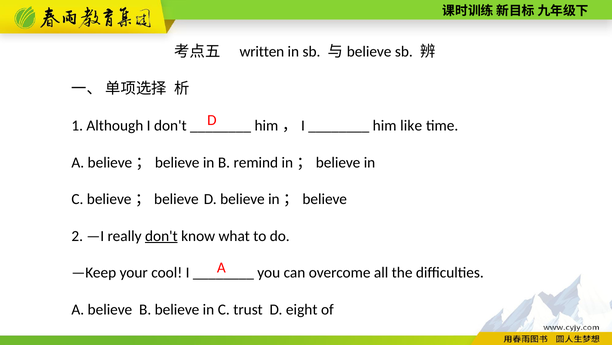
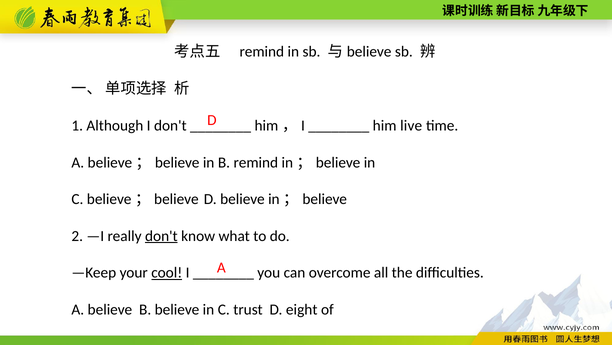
written: written -> remind (262, 52)
like: like -> live (411, 125)
cool underline: none -> present (167, 272)
